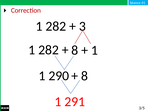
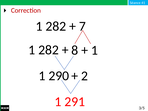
3: 3 -> 7 (82, 26)
8: 8 -> 2 (85, 76)
